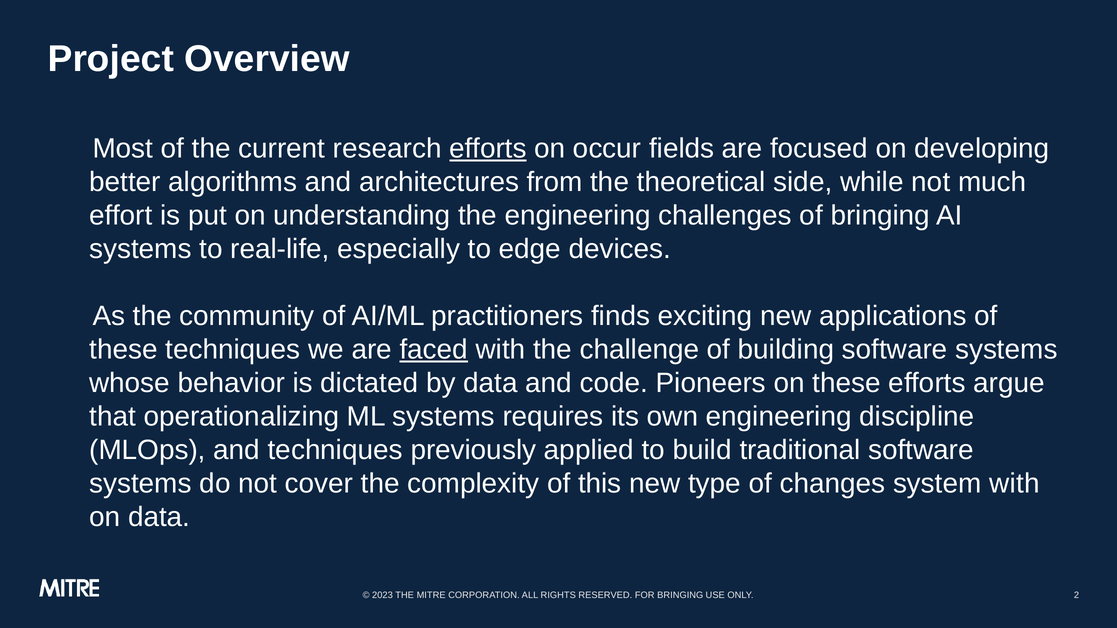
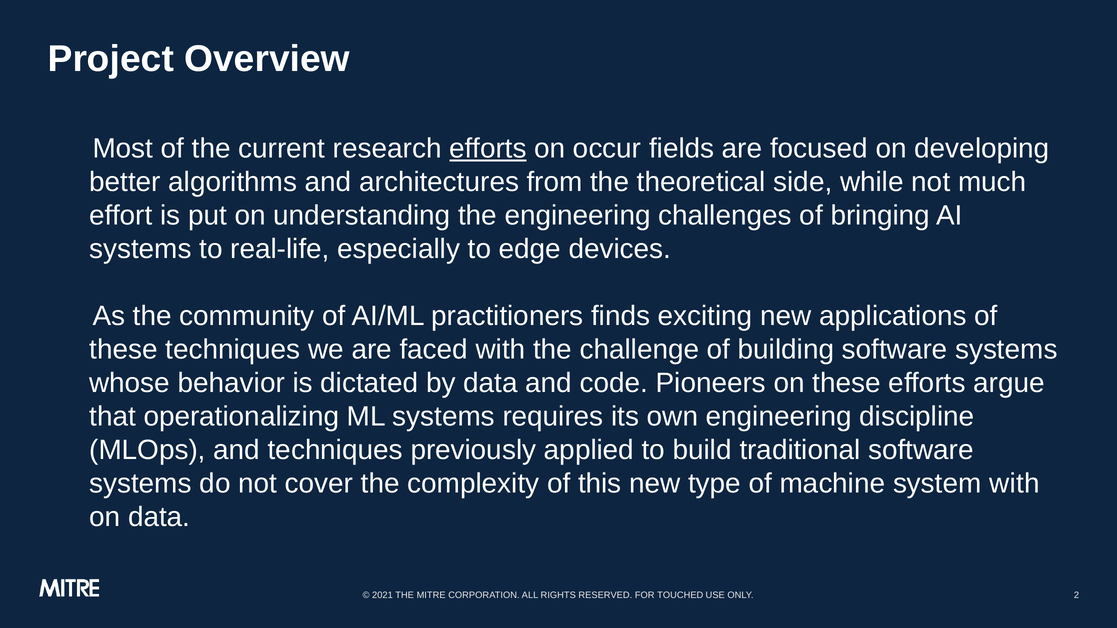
faced underline: present -> none (434, 350)
changes: changes -> machine (832, 484)
2023: 2023 -> 2021 (382, 595)
FOR BRINGING: BRINGING -> TOUCHED (680, 595)
